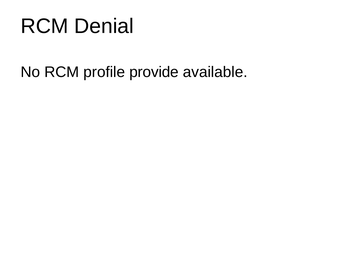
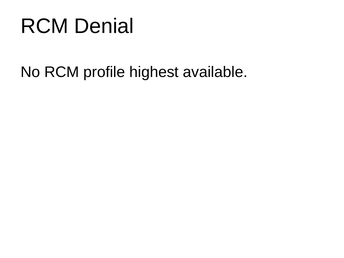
provide: provide -> highest (154, 72)
